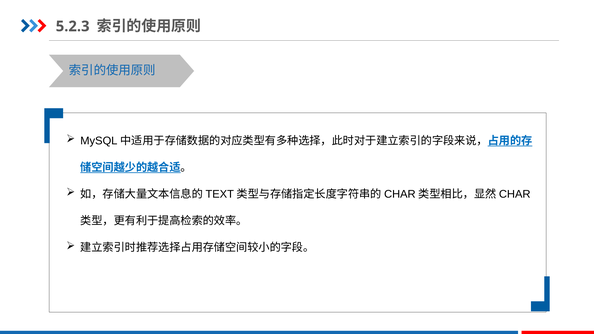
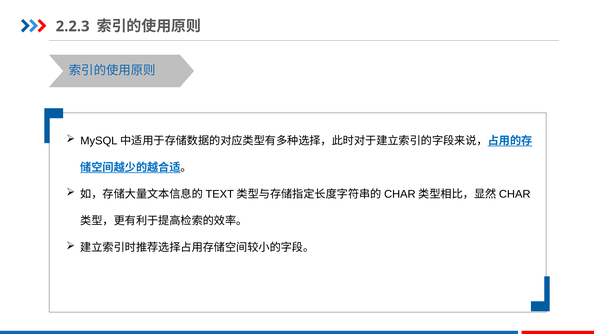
5.2.3: 5.2.3 -> 2.2.3 (73, 26)
